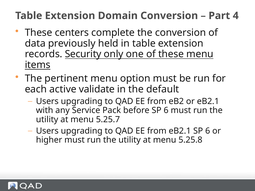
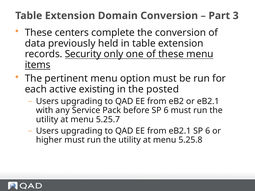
4: 4 -> 3 (236, 16)
validate: validate -> existing (97, 89)
default: default -> posted (163, 89)
